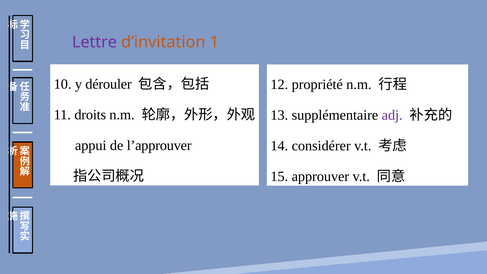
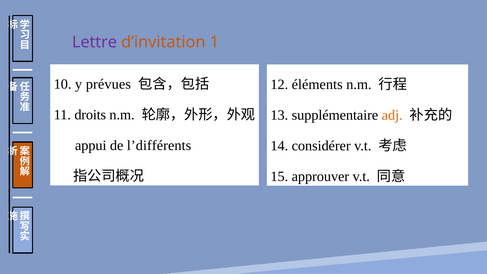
dérouler: dérouler -> prévues (108, 84)
propriété: propriété -> éléments (317, 84)
adj colour: purple -> orange (392, 115)
l’approuver: l’approuver -> l’différents (159, 145)
